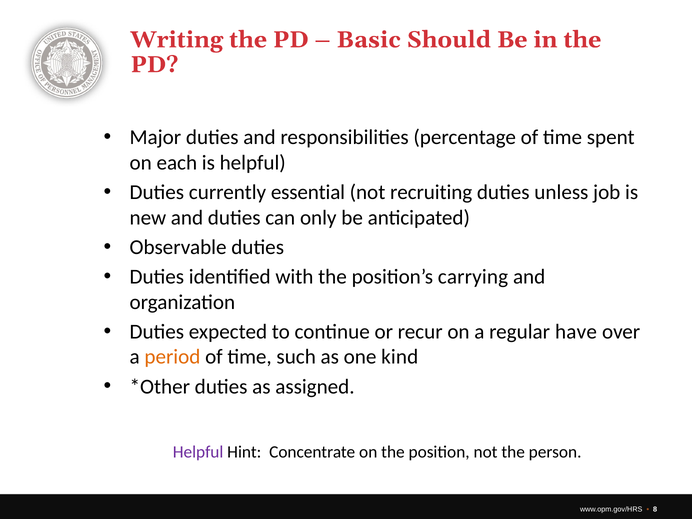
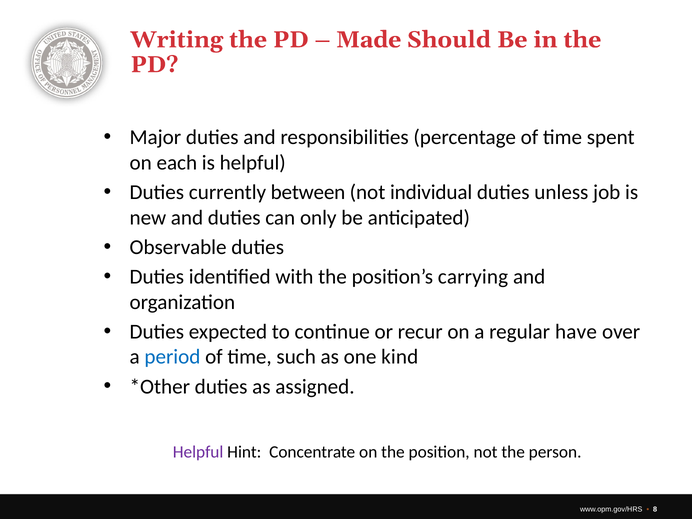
Basic: Basic -> Made (369, 40)
essential: essential -> between (308, 192)
recruiting: recruiting -> individual (431, 192)
period colour: orange -> blue (172, 357)
